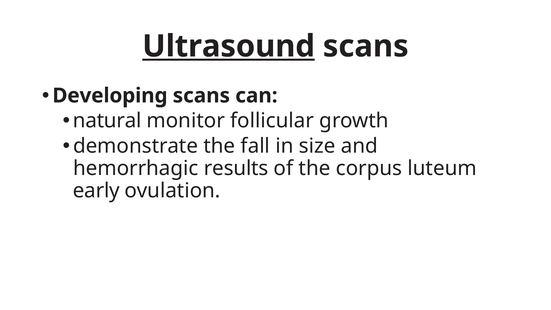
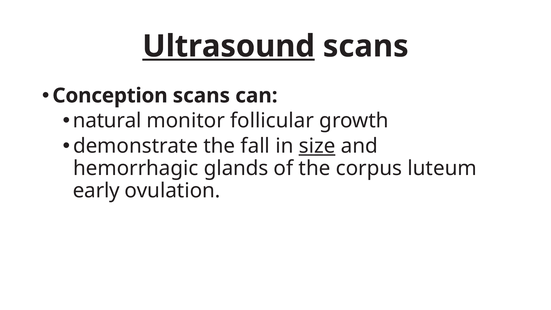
Developing: Developing -> Conception (110, 96)
size underline: none -> present (317, 146)
results: results -> glands (236, 168)
